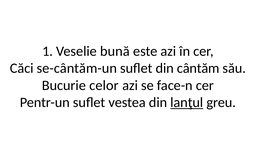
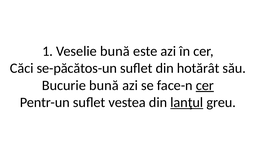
se-cântăm-un: se-cântăm-un -> se-păcătos-un (77, 68)
cântăm: cântăm -> hotărât (198, 68)
Bucurie celor: celor -> bună (104, 85)
cer underline: none -> present (205, 85)
